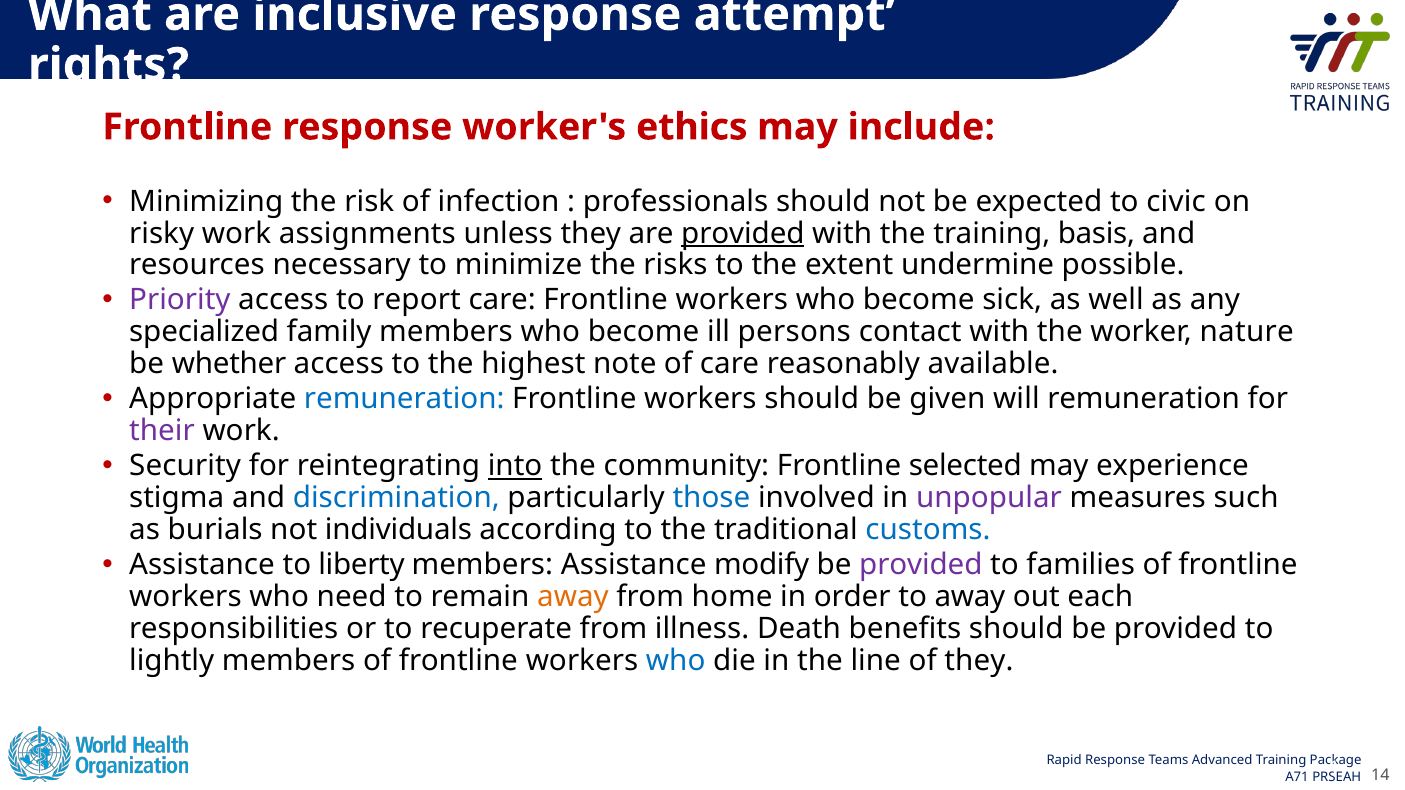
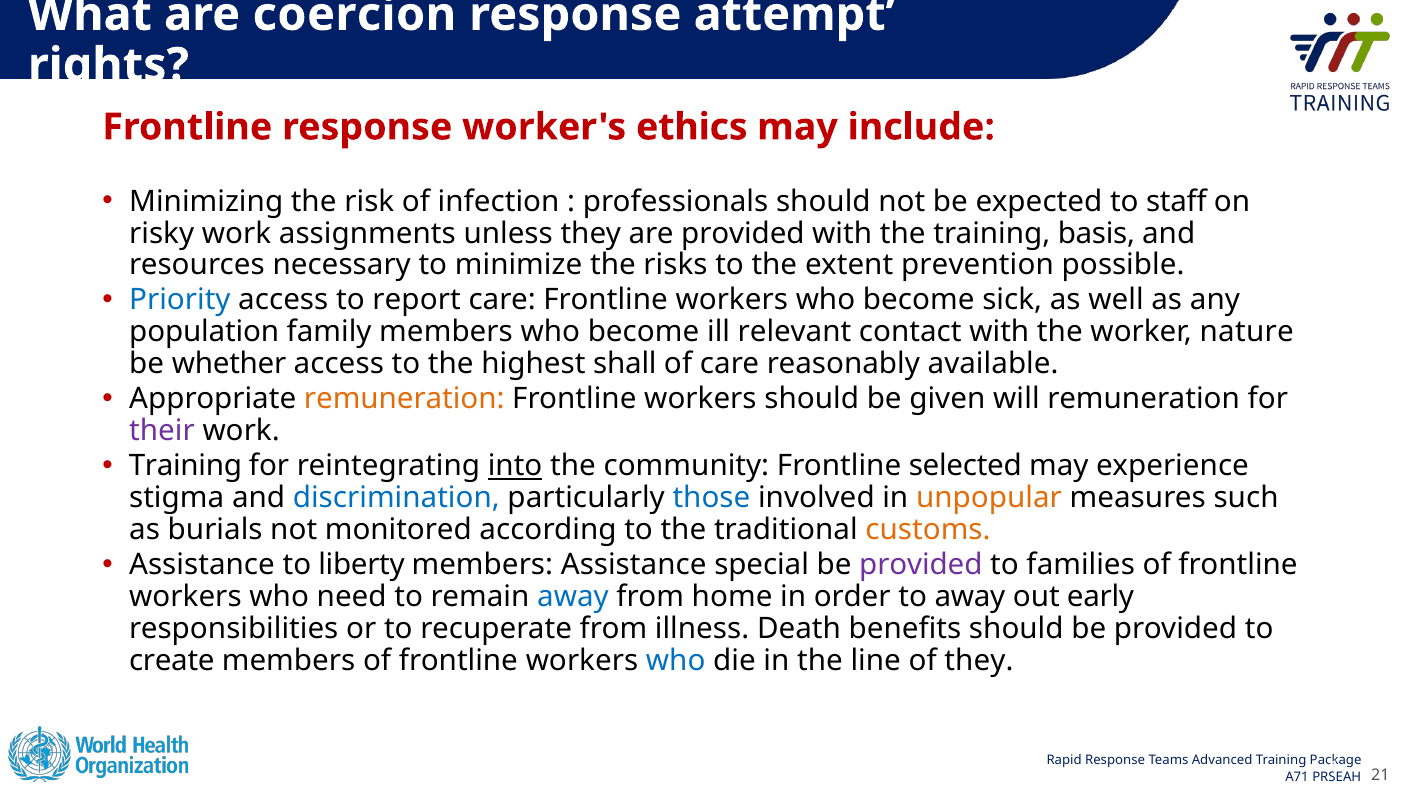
inclusive: inclusive -> coercion (354, 15)
civic: civic -> staff (1176, 201)
provided underline: present -> none (743, 233)
undermine: undermine -> prevention (977, 265)
Priority colour: purple -> blue (180, 300)
specialized: specialized -> population (204, 332)
persons: persons -> relevant (794, 332)
note: note -> shall (625, 364)
remuneration colour: blue -> orange (404, 399)
Security: Security -> Training (185, 466)
unpopular colour: purple -> orange (989, 498)
individuals: individuals -> monitored (398, 530)
customs colour: blue -> orange (928, 530)
modify: modify -> special (762, 565)
away colour: orange -> blue (573, 597)
each: each -> early (1100, 597)
lightly: lightly -> create (172, 661)
14: 14 -> 21 (1380, 775)
